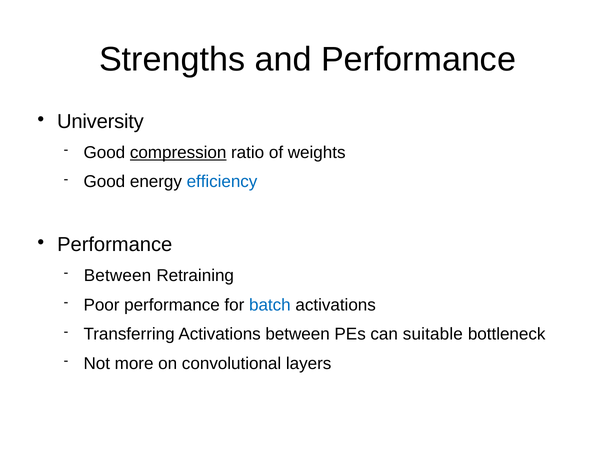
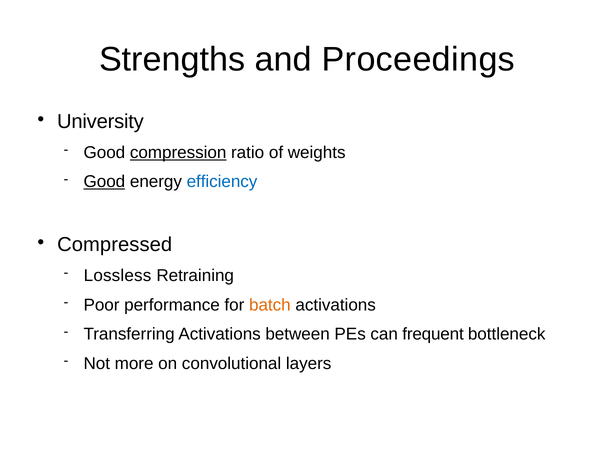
and Performance: Performance -> Proceedings (418, 59)
Good underline: none -> present (104, 182)
Performance: Performance -> Compressed (115, 245)
Between: Between -> Lossless (118, 276)
batch colour: blue -> orange (270, 305)
suitable: suitable -> frequent (433, 334)
